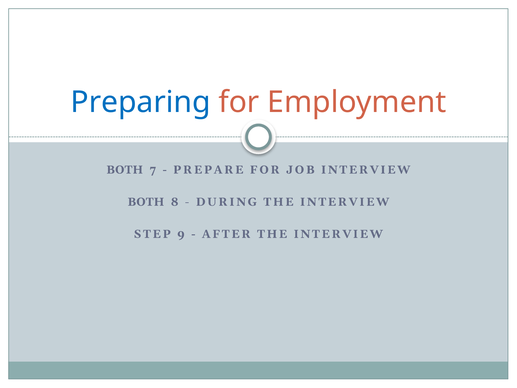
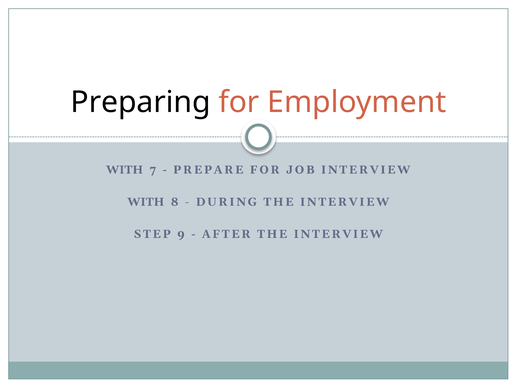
Preparing colour: blue -> black (141, 102)
BOTH: BOTH -> WITH (125, 170)
BOTH: BOTH -> WITH (146, 202)
